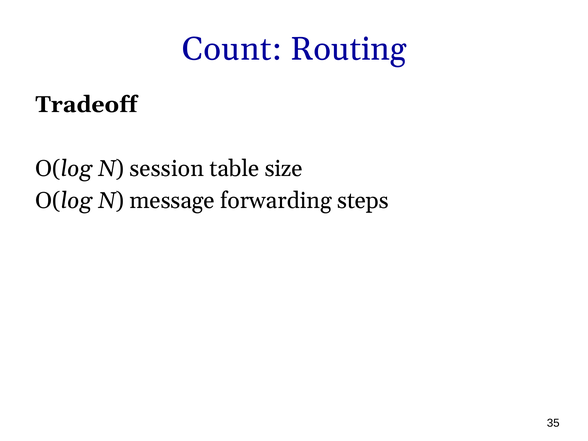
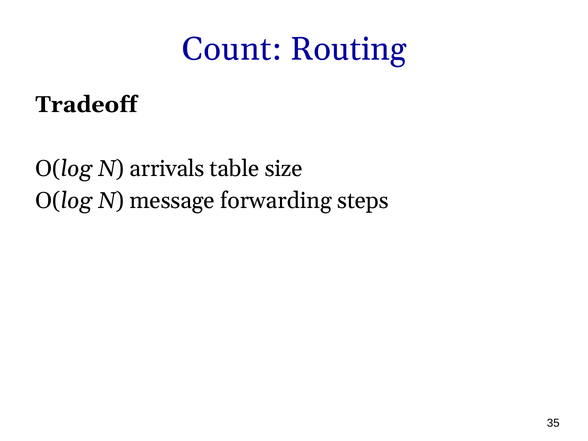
session: session -> arrivals (167, 169)
